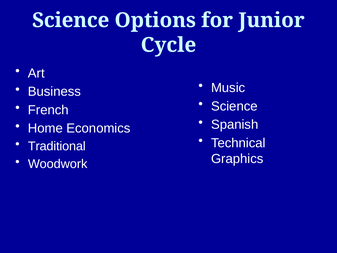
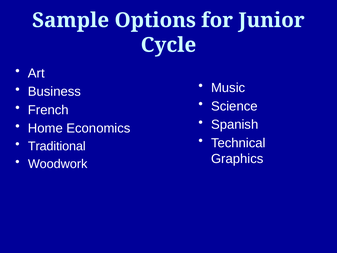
Science: Science -> Sample (71, 20)
